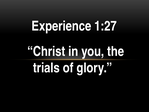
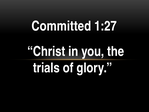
Experience: Experience -> Committed (61, 26)
